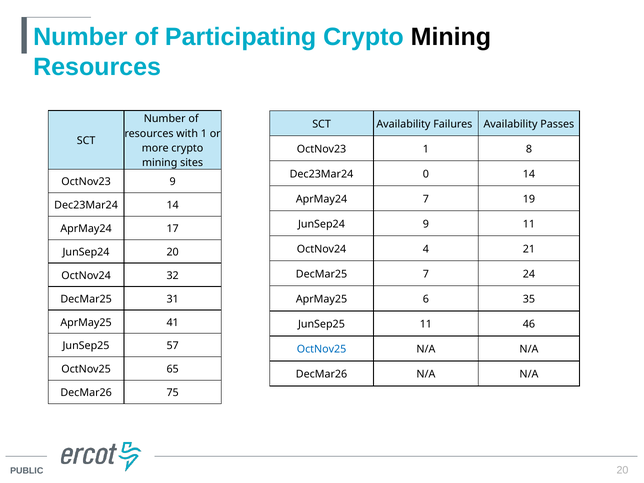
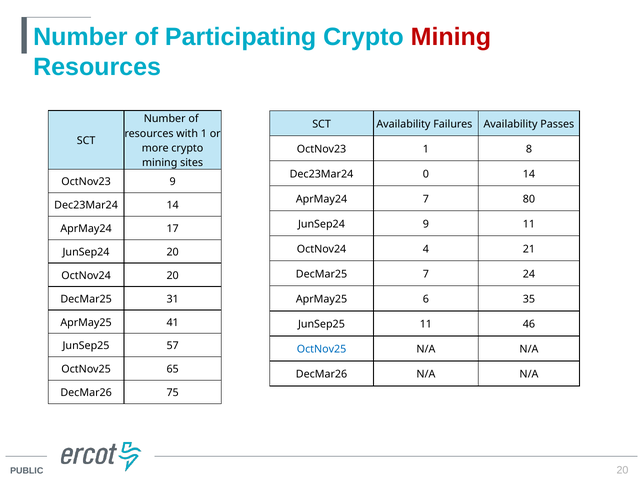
Mining colour: black -> red (451, 37)
19: 19 -> 80 (529, 199)
OctNov24 32: 32 -> 20 (173, 276)
